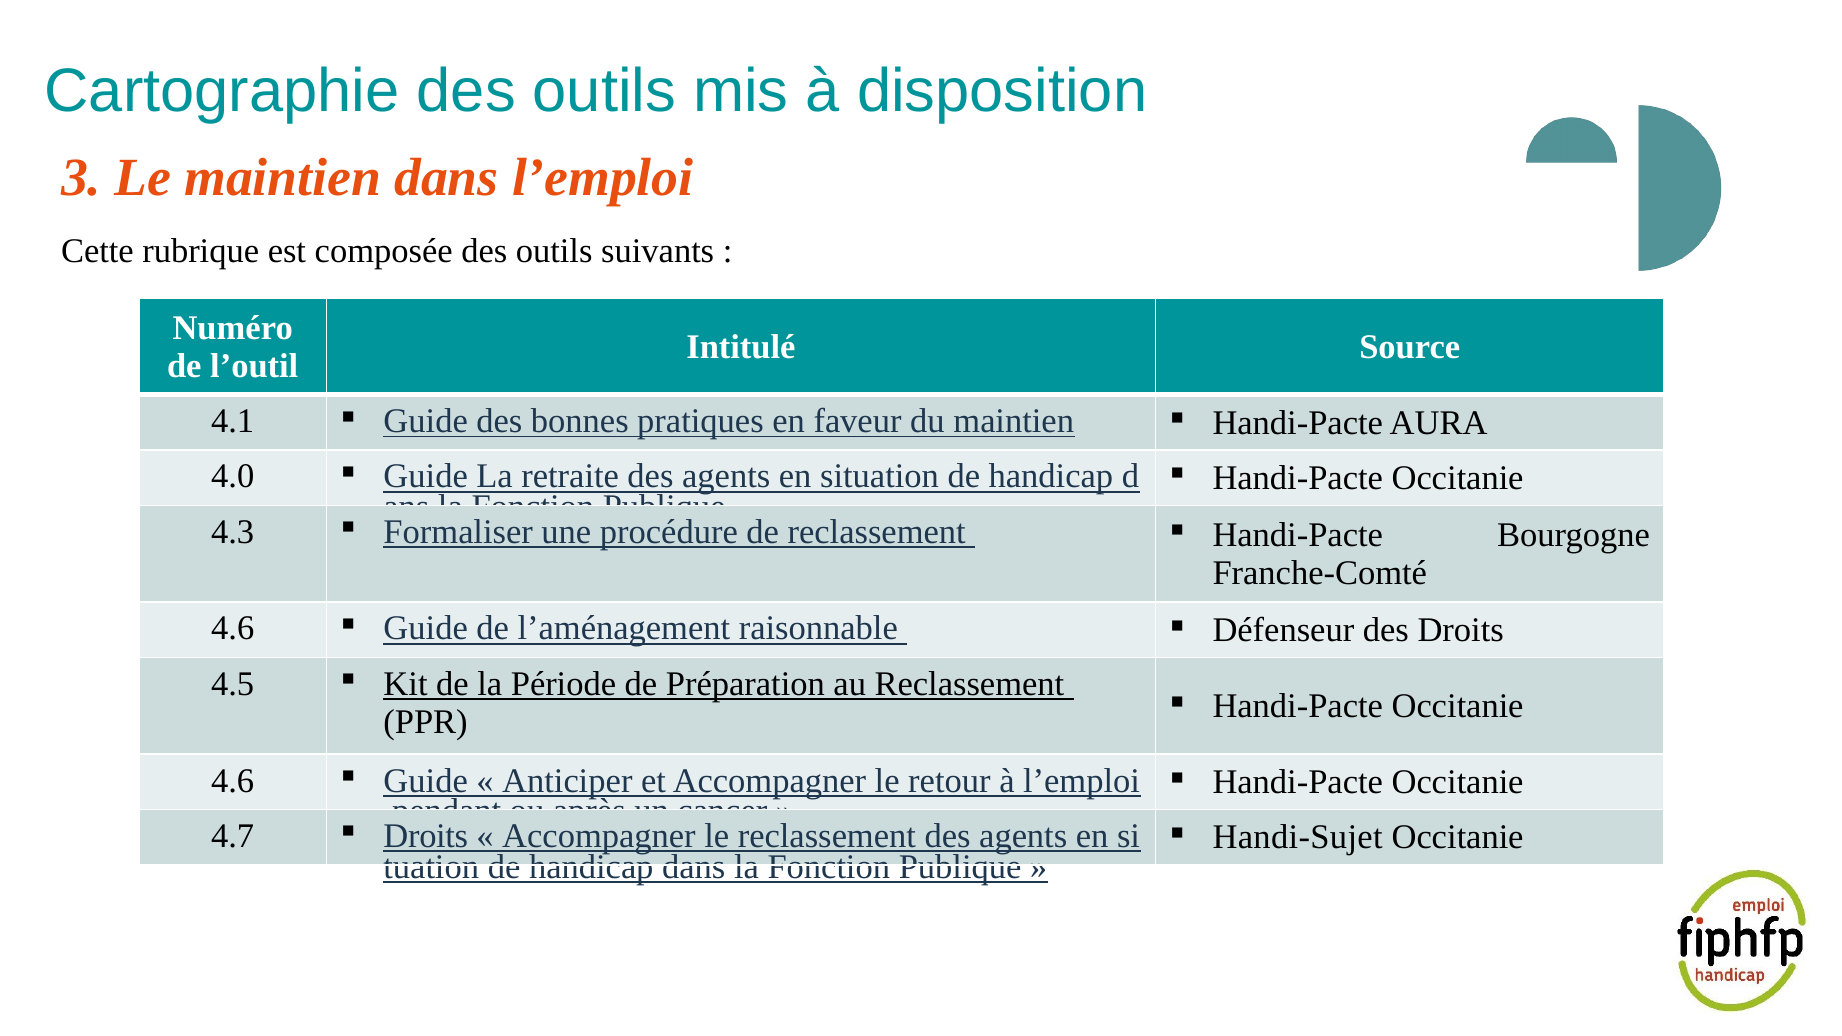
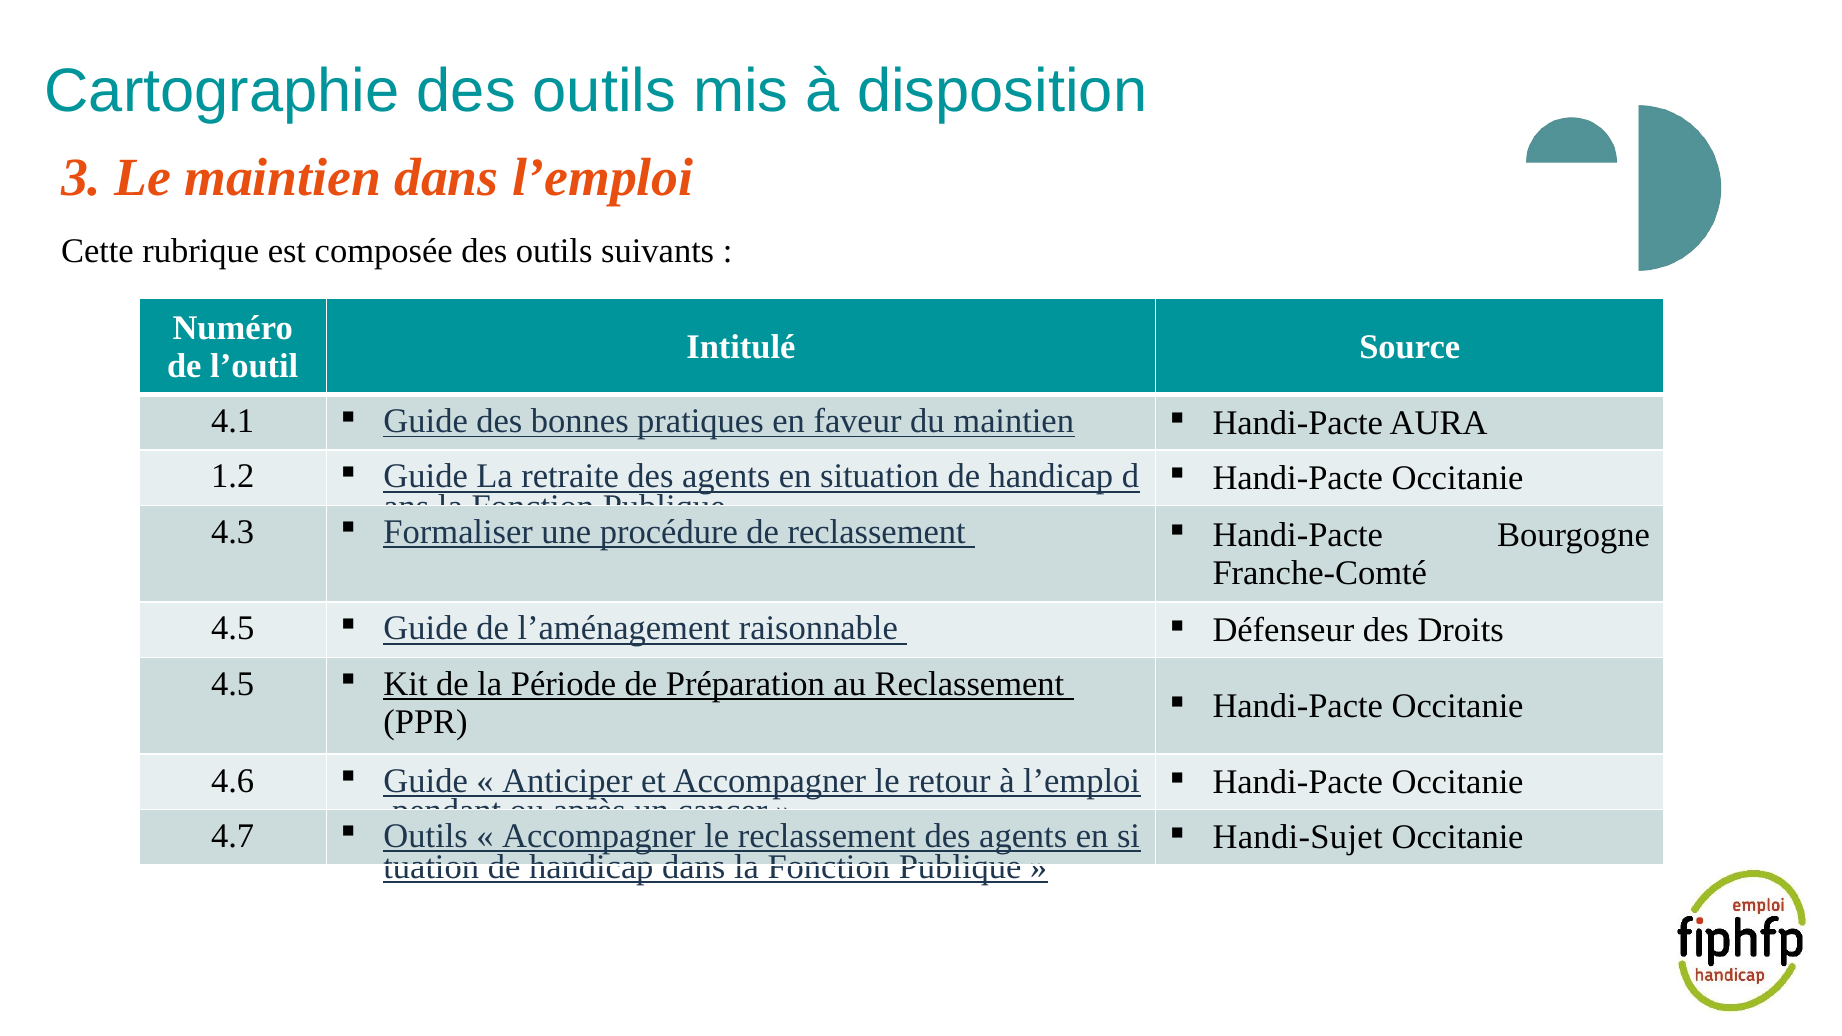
4.0: 4.0 -> 1.2 (233, 477)
4.6: 4.6 -> 4.5 (233, 629)
Droits: Droits -> Outils (426, 836)
